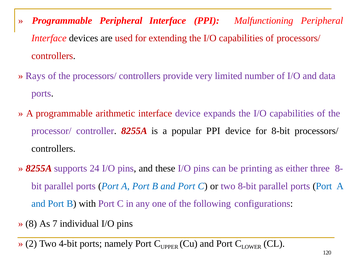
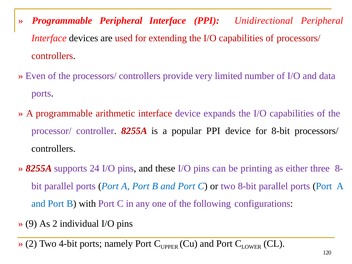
Malfunctioning: Malfunctioning -> Unidirectional (264, 21)
Rays: Rays -> Even (35, 76)
8: 8 -> 9 (31, 224)
As 7: 7 -> 2 (55, 224)
